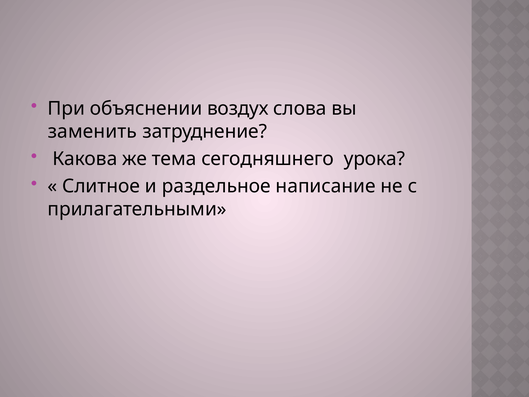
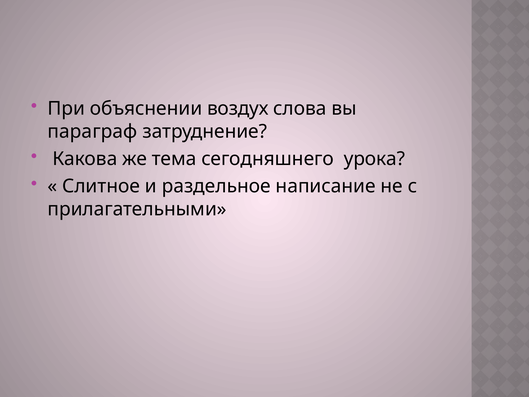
заменить: заменить -> параграф (92, 131)
